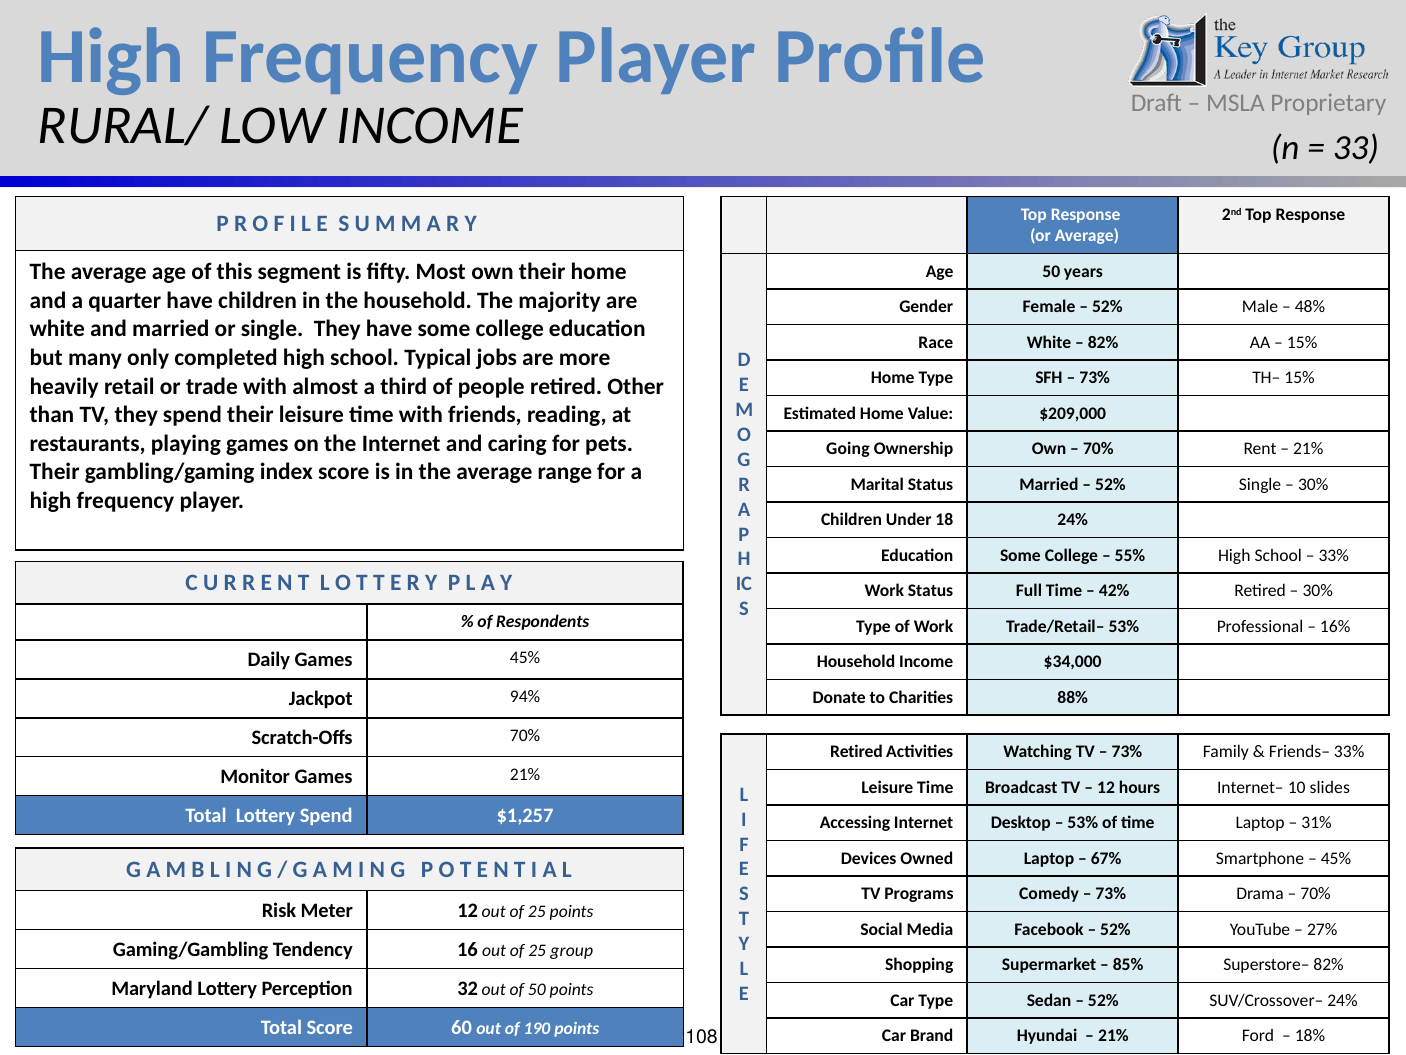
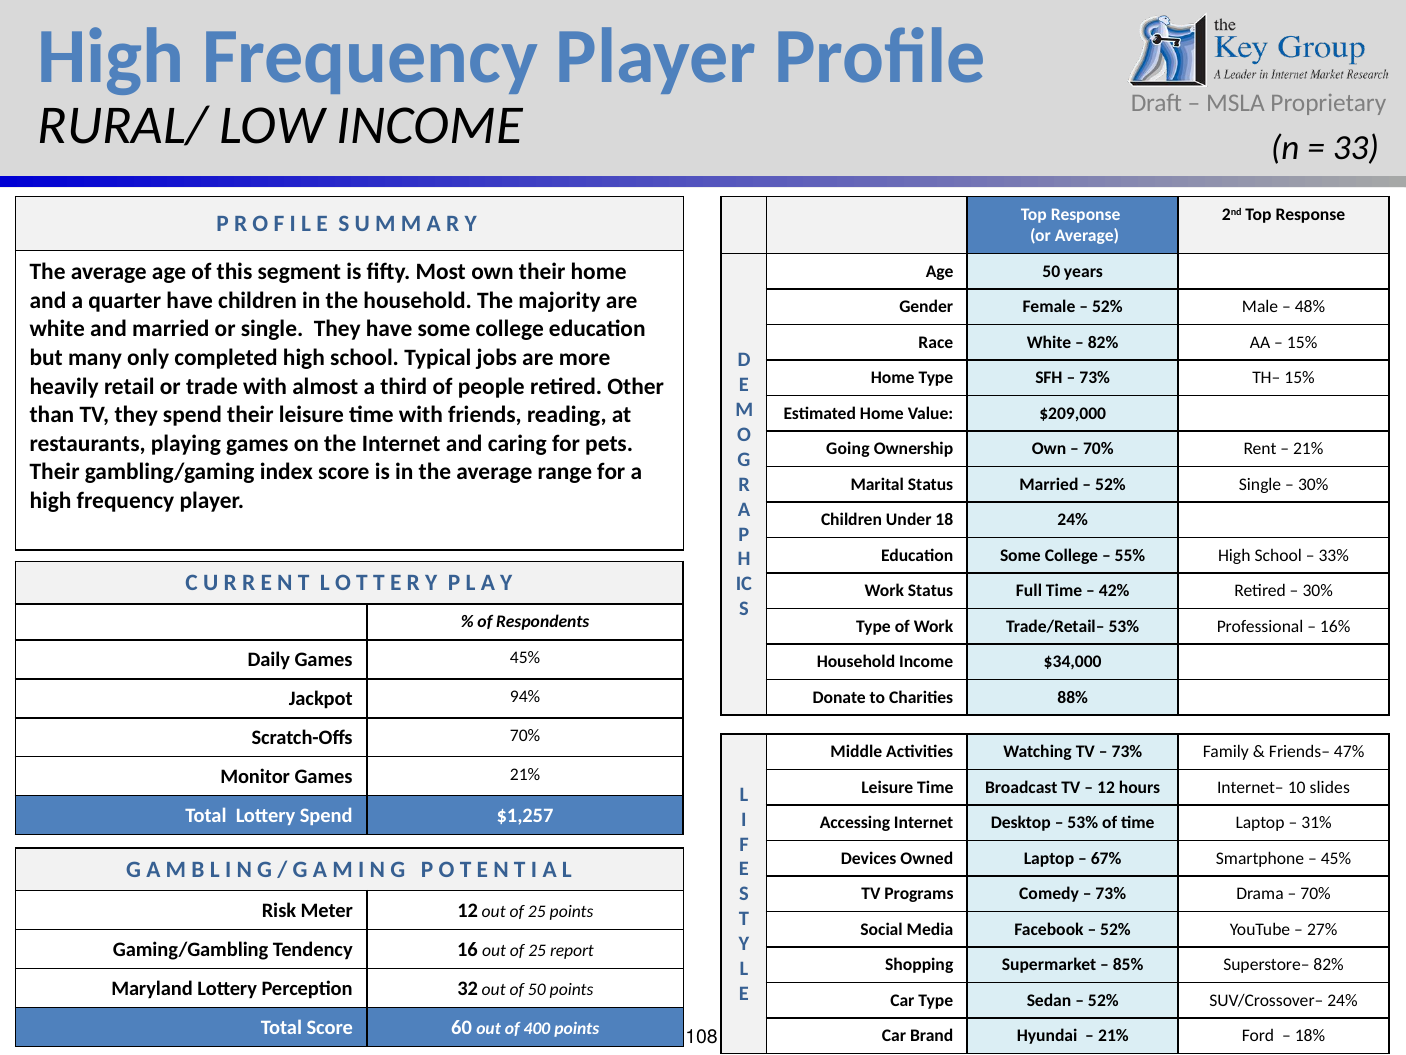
Retired: Retired -> Middle (856, 752)
Friends– 33%: 33% -> 47% (1349, 752)
group: group -> report (572, 950)
190: 190 -> 400 (537, 1028)
